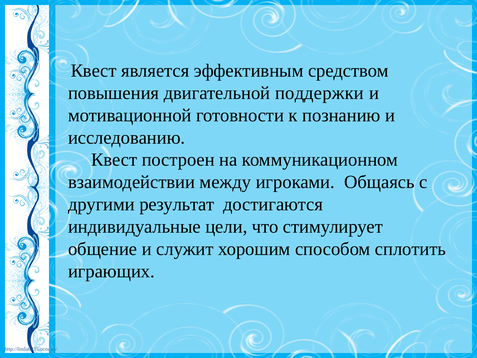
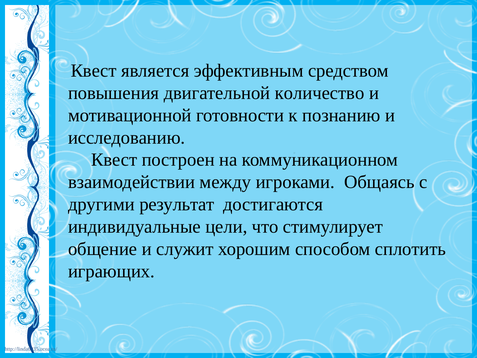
поддержки: поддержки -> количество (320, 93)
